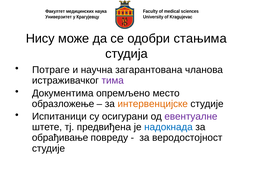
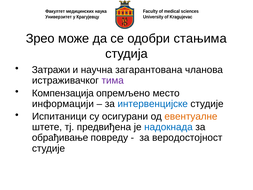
Нису: Нису -> Зрео (40, 38)
Потраге: Потраге -> Затражи (51, 70)
Документима: Документима -> Компензација (63, 93)
образложење: образложење -> информацији (63, 104)
интервенцијске colour: orange -> blue (153, 104)
евентуалне colour: purple -> orange (191, 116)
